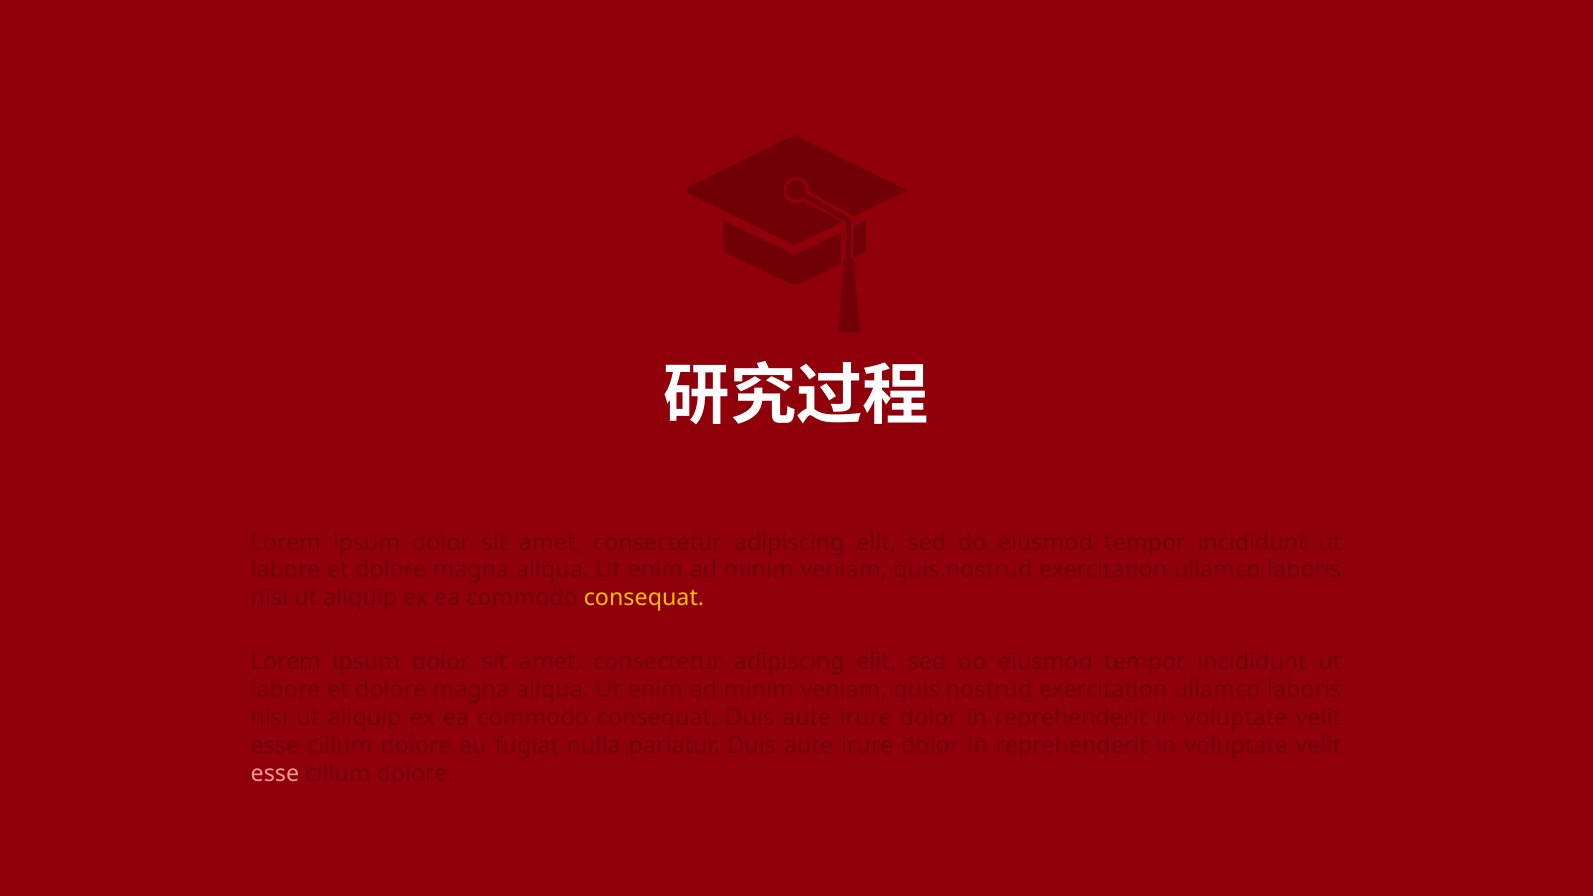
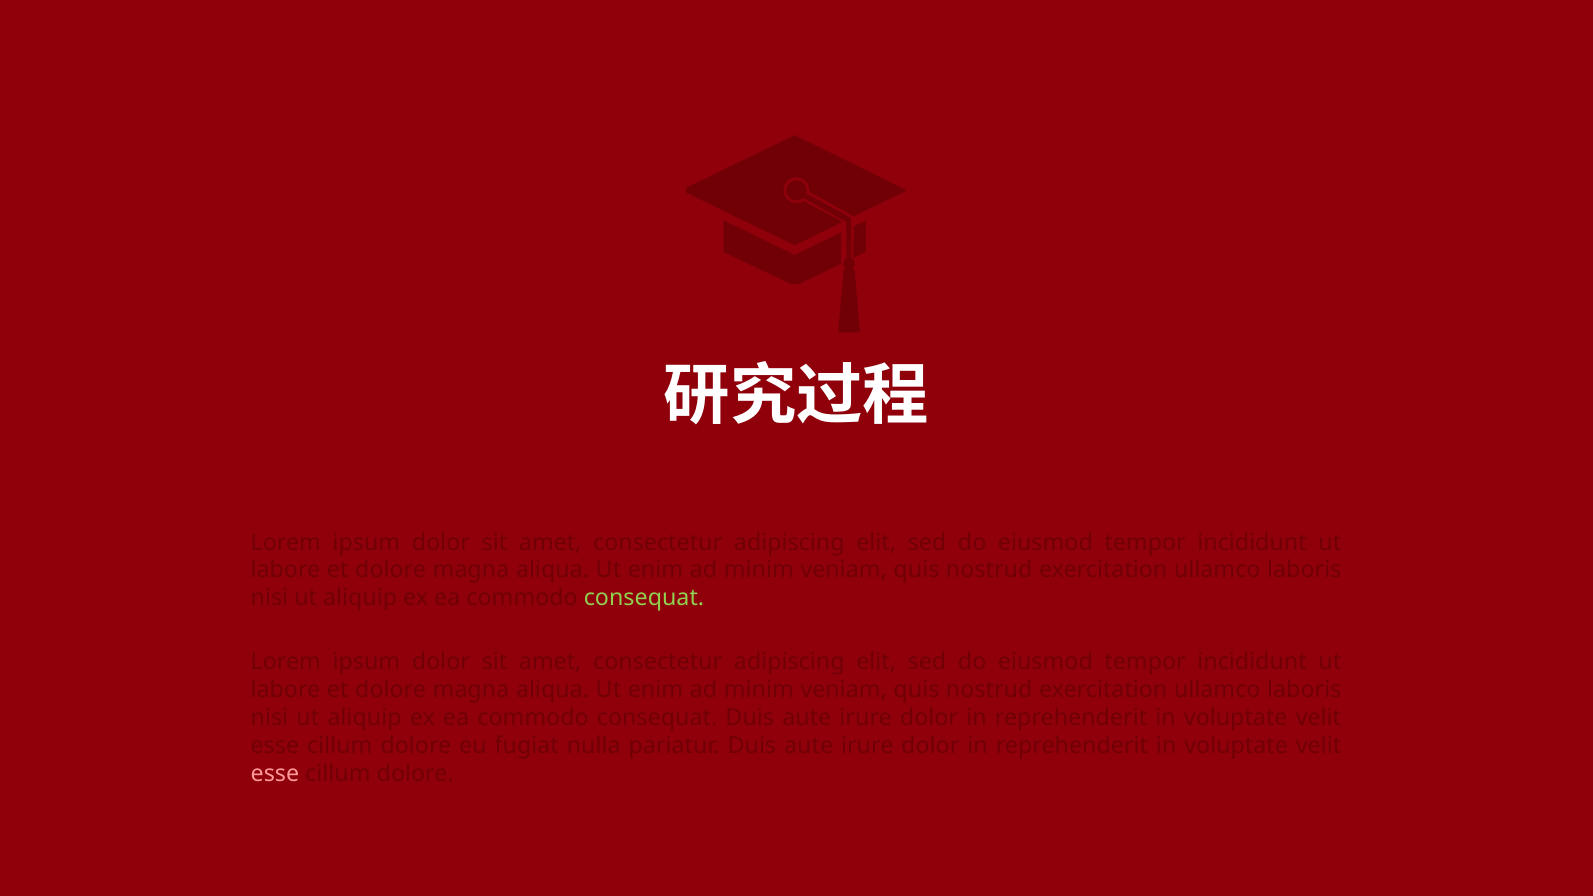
consequat colour: yellow -> light green (644, 598)
